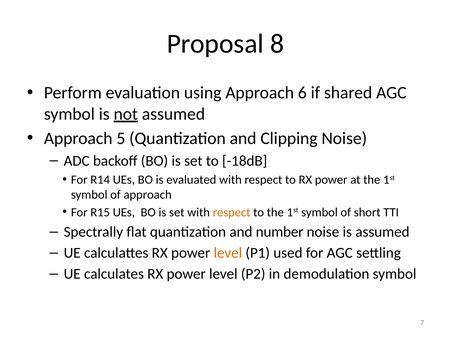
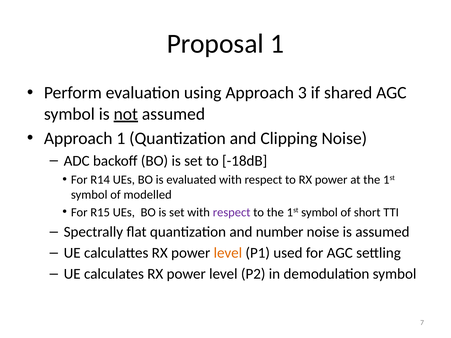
Proposal 8: 8 -> 1 (277, 44)
6: 6 -> 3 (302, 93)
Approach 5: 5 -> 1 (121, 139)
of approach: approach -> modelled (148, 195)
respect colour: orange -> purple (232, 212)
